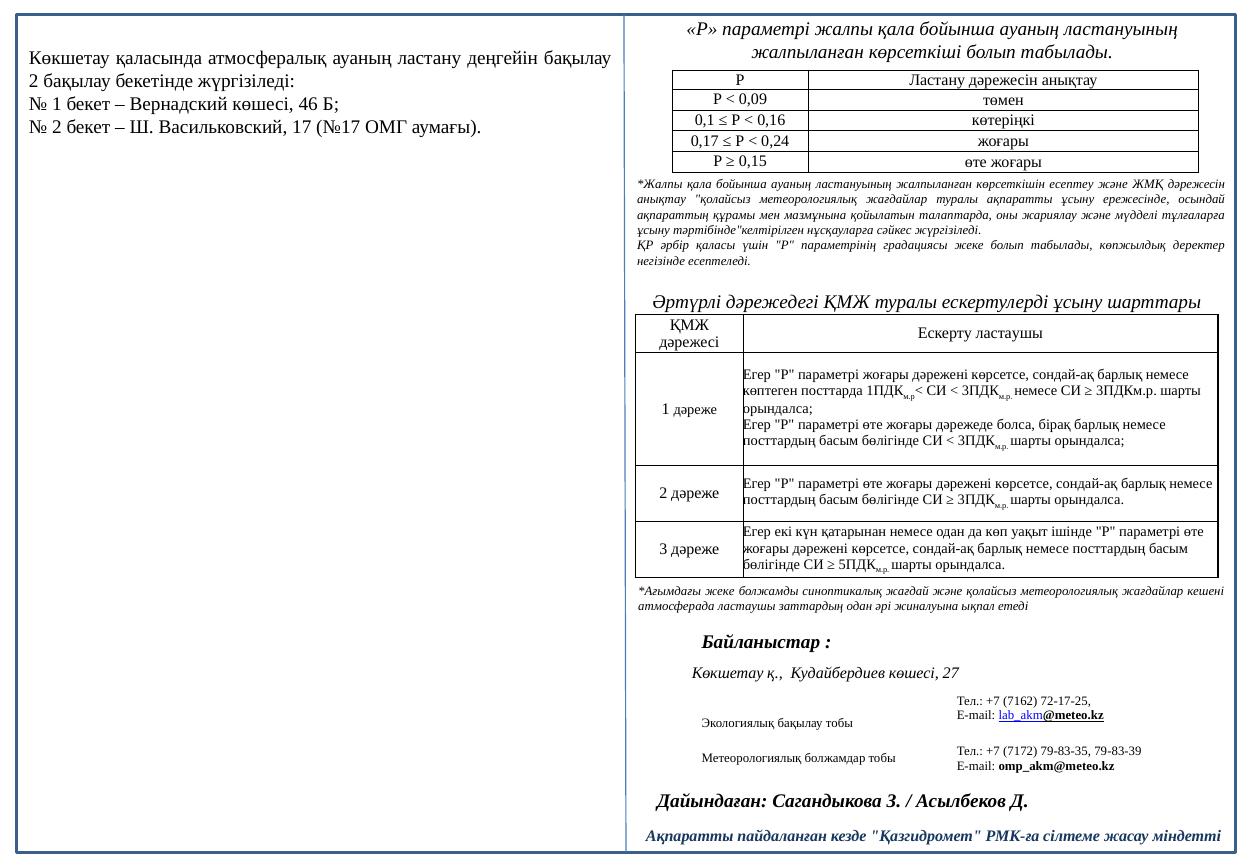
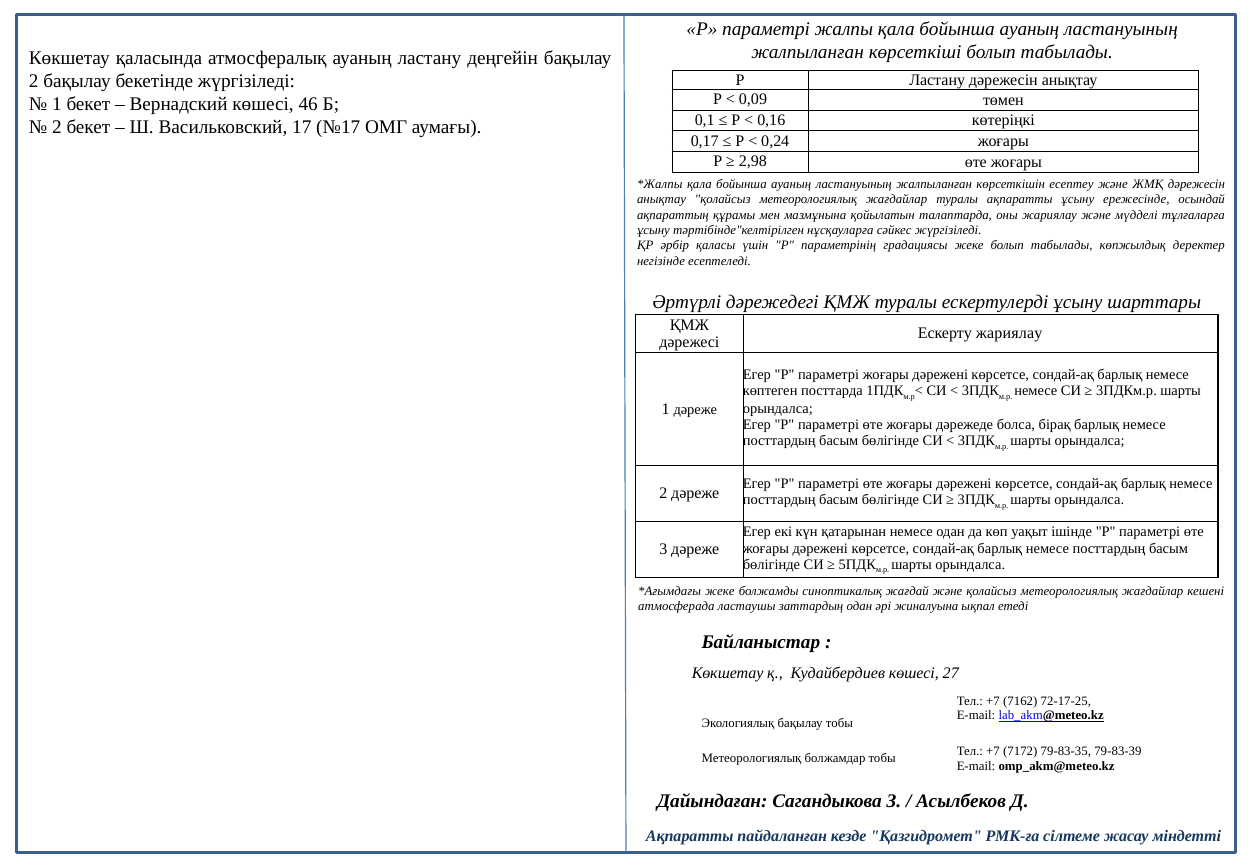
0,15: 0,15 -> 2,98 (753, 162)
Ескерту ластаушы: ластаушы -> жариялау (1009, 334)
